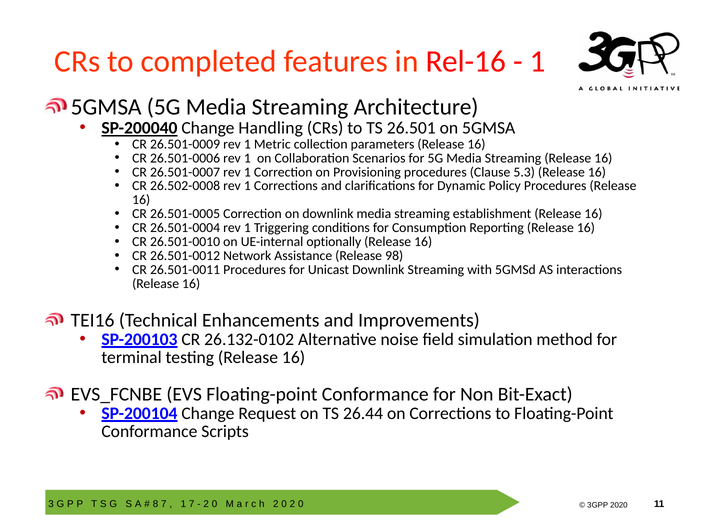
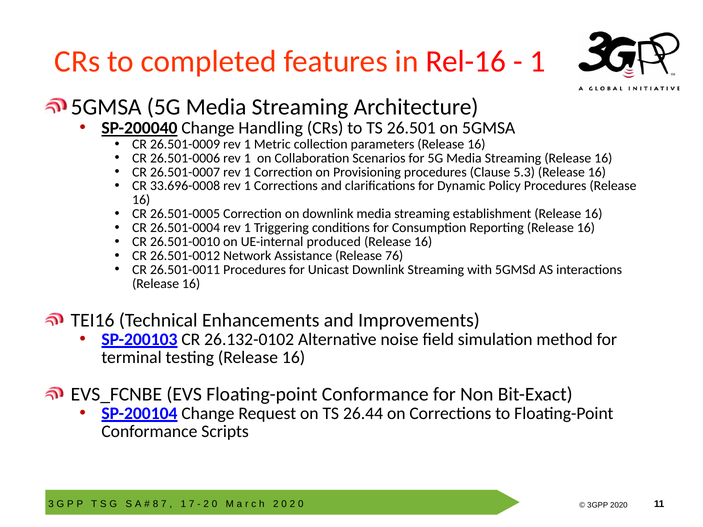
26.502-0008: 26.502-0008 -> 33.696-0008 (185, 186)
optionally: optionally -> produced (334, 242)
98: 98 -> 76 (394, 256)
